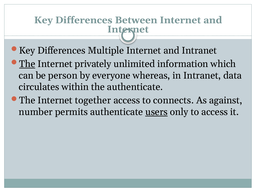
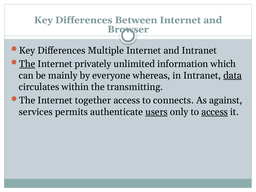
Internet: Internet -> Browser (128, 29)
person: person -> mainly (63, 75)
data underline: none -> present (233, 75)
the authenticate: authenticate -> transmitting (135, 87)
number: number -> services (36, 112)
access underline: none -> present (215, 112)
